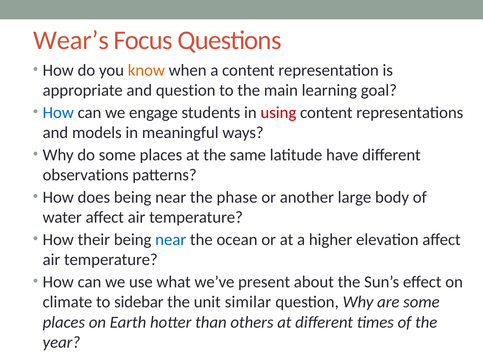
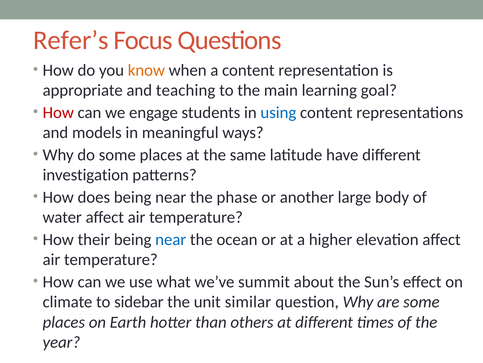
Wear’s: Wear’s -> Refer’s (71, 40)
and question: question -> teaching (186, 90)
How colour: blue -> red (58, 112)
using colour: red -> blue (278, 112)
observations: observations -> investigation (86, 175)
present: present -> summit (264, 281)
